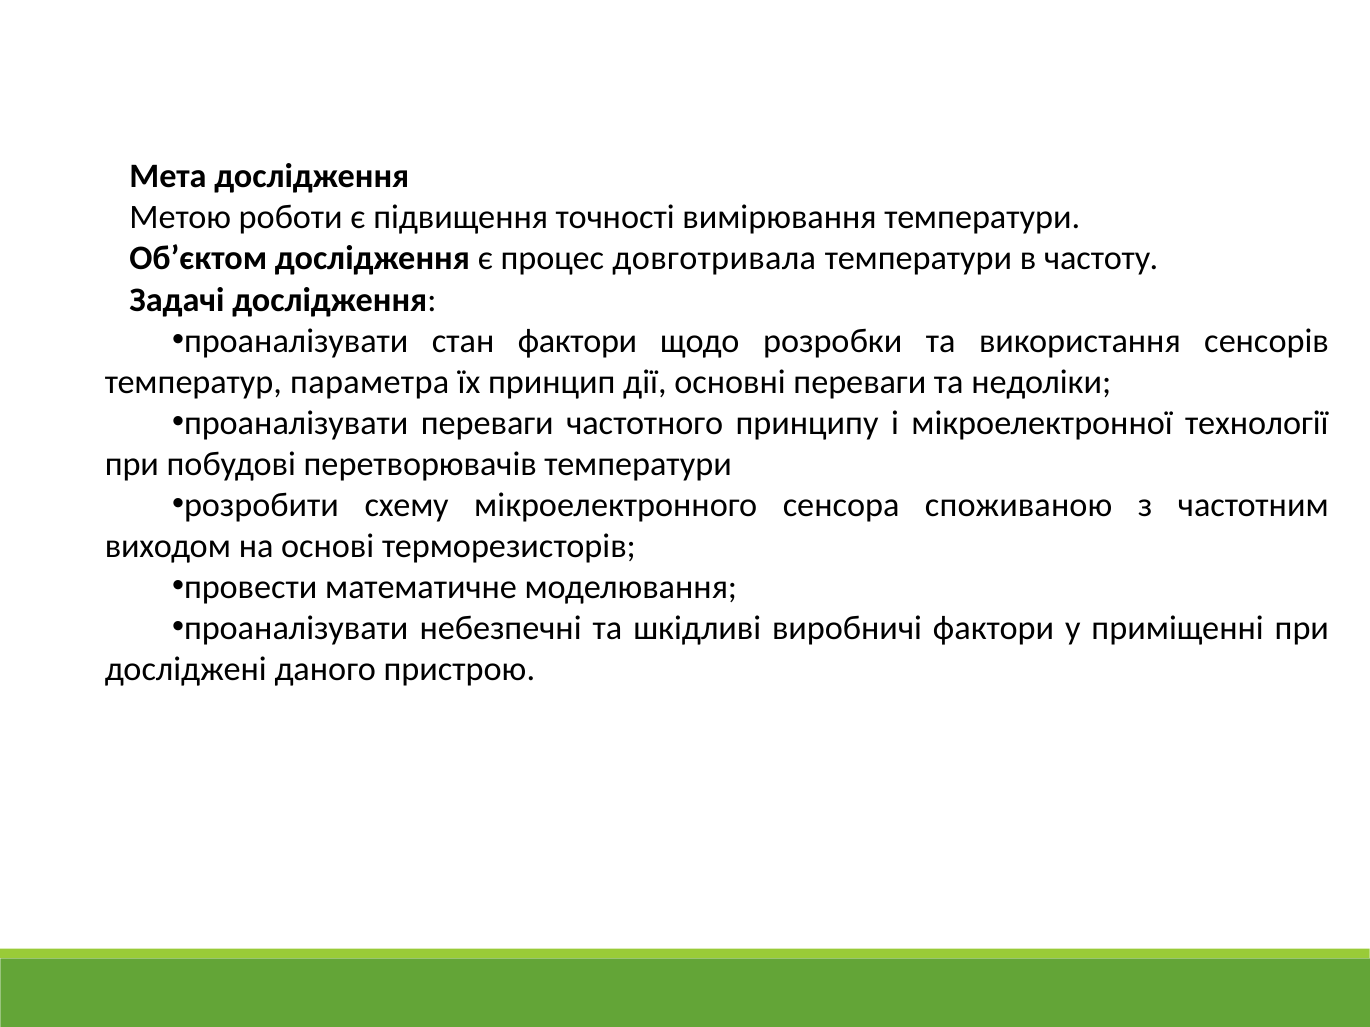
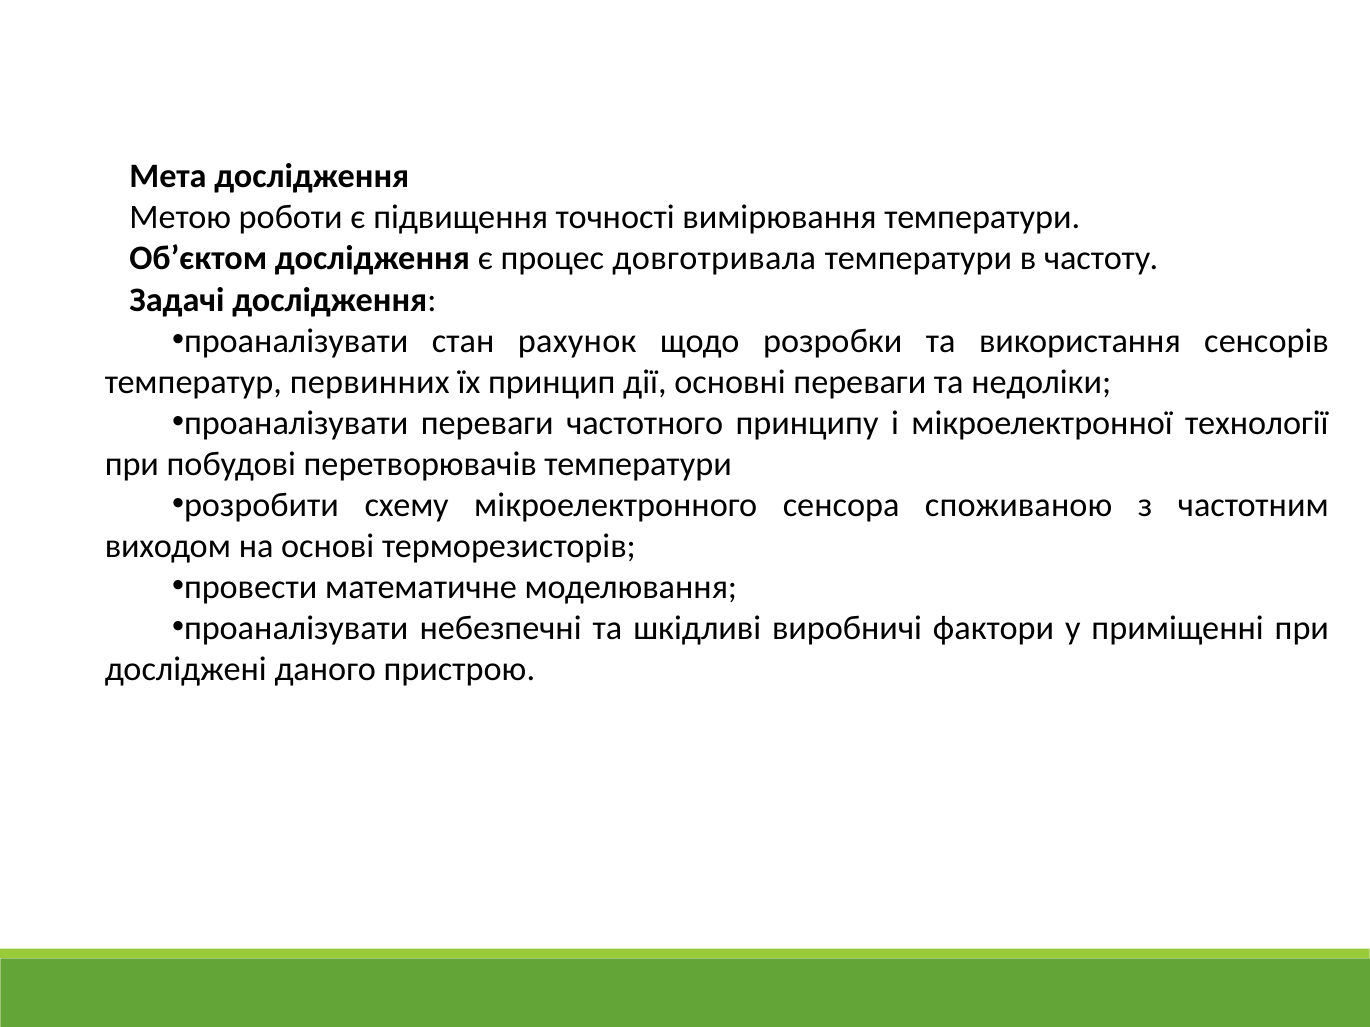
стан фактори: фактори -> рахунок (577, 341)
параметра: параметра -> первинних (370, 382)
